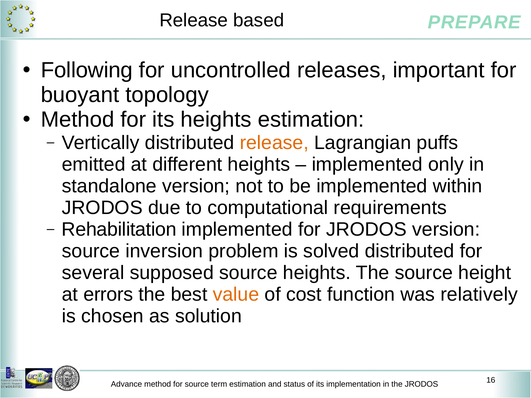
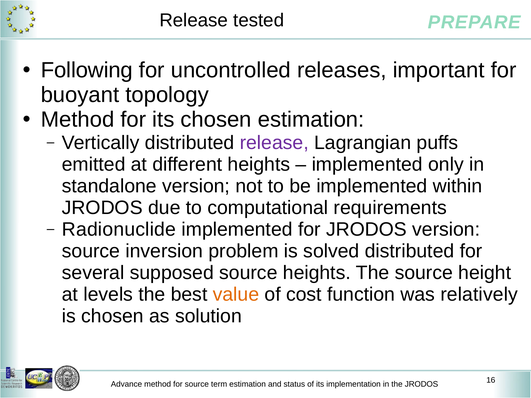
based: based -> tested (259, 20)
its heights: heights -> chosen (216, 120)
release colour: orange -> purple (274, 143)
Rehabilitation: Rehabilitation -> Radionuclide (119, 230)
errors: errors -> levels (108, 295)
